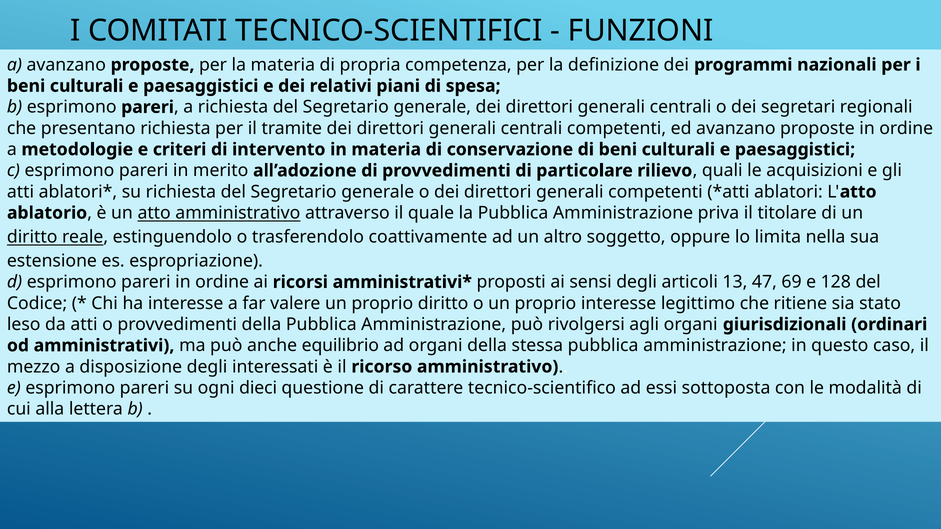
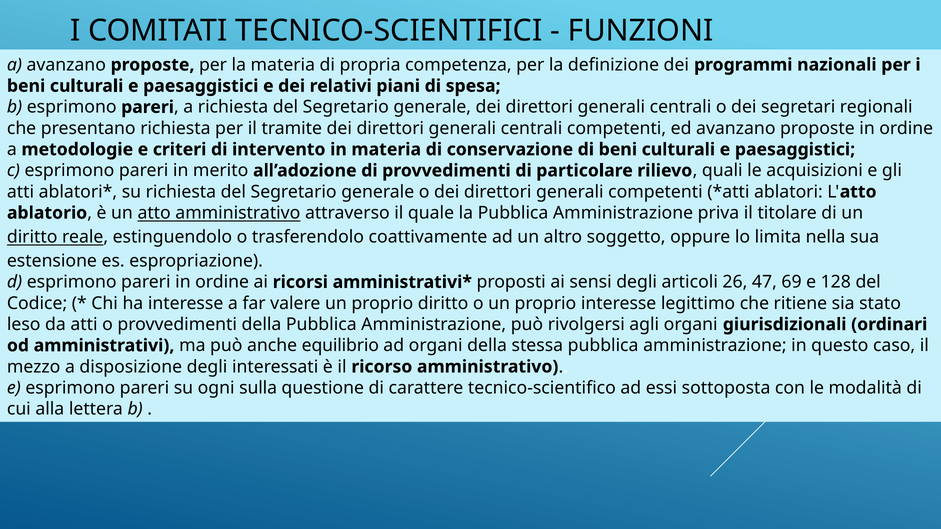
13: 13 -> 26 (735, 282)
dieci: dieci -> sulla (258, 388)
